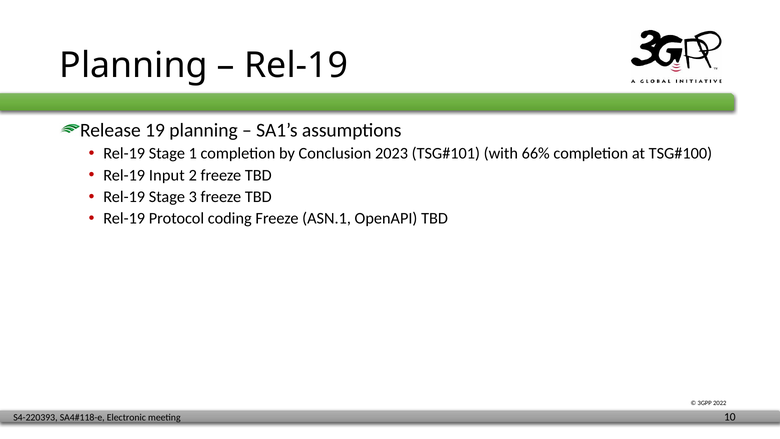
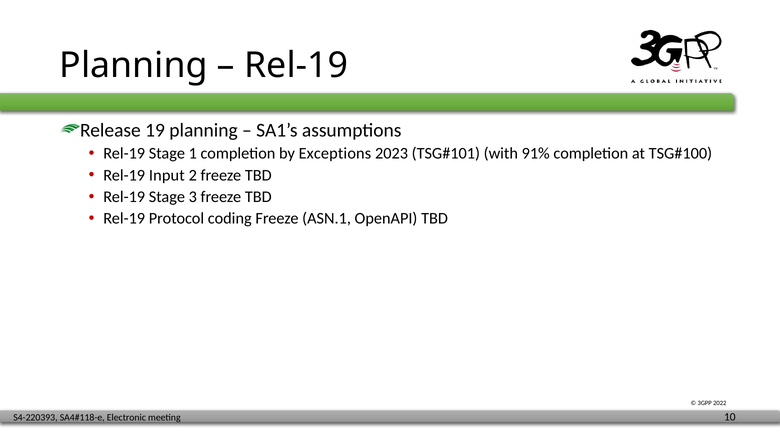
Conclusion: Conclusion -> Exceptions (335, 154)
66%: 66% -> 91% (536, 154)
